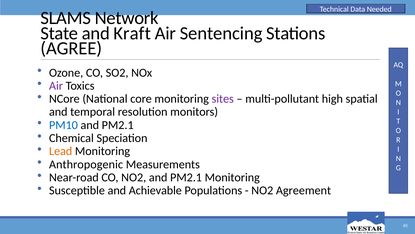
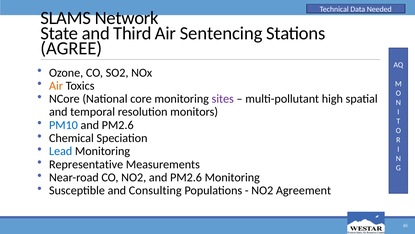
Kraft: Kraft -> Third (132, 33)
Air colour: purple -> orange (56, 86)
PM2.1: PM2.1 -> PM2.6 (118, 125)
Lead colour: orange -> blue (61, 151)
Anthropogenic: Anthropogenic -> Representative (86, 164)
NO2 and PM2.1: PM2.1 -> PM2.6 (186, 177)
Achievable: Achievable -> Consulting (155, 190)
